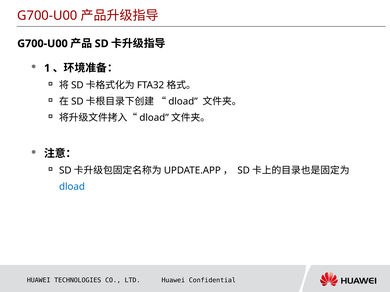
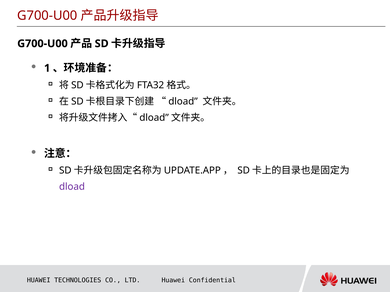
dload colour: blue -> purple (72, 187)
